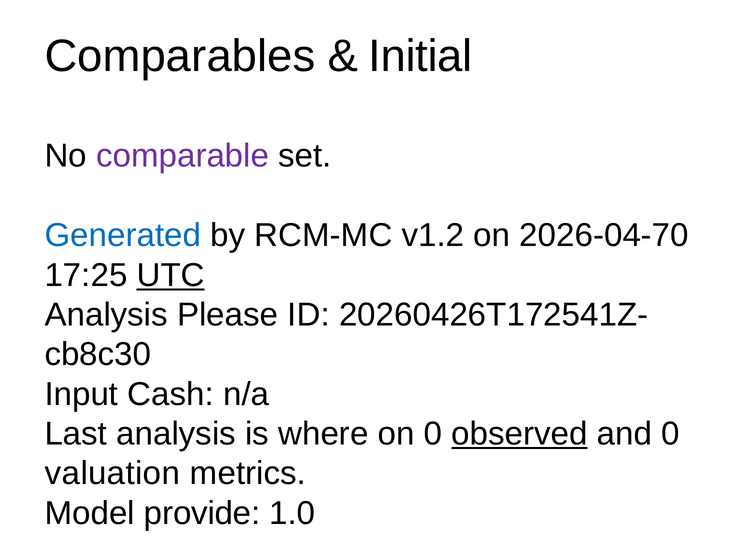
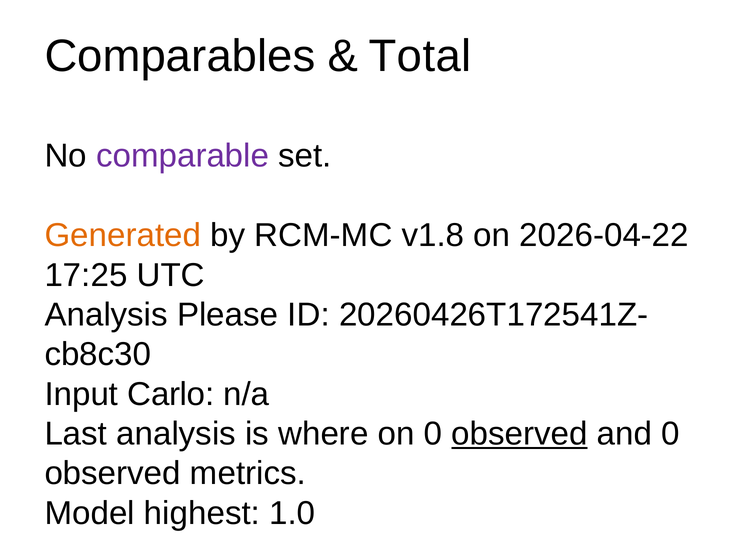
Initial: Initial -> Total (420, 57)
Generated colour: blue -> orange (123, 236)
v1.2: v1.2 -> v1.8 (433, 236)
2026-04-70: 2026-04-70 -> 2026-04-22 (604, 236)
UTC underline: present -> none (171, 275)
Cash: Cash -> Carlo (171, 395)
valuation: valuation -> observed (113, 474)
provide: provide -> highest (202, 514)
